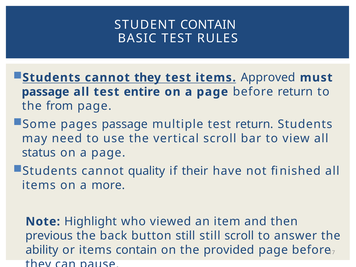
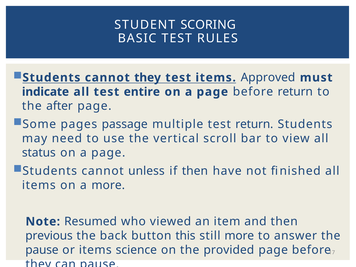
STUDENT CONTAIN: CONTAIN -> SCORING (208, 25)
passage: passage -> indicate (45, 92)
from: from -> after (60, 106)
quality: quality -> unless (146, 171)
if their: their -> then (195, 171)
Highlight: Highlight -> Resumed (91, 222)
button still: still -> this (185, 236)
still scroll: scroll -> more (239, 236)
ability: ability -> pause (42, 250)
items contain: contain -> science (136, 250)
